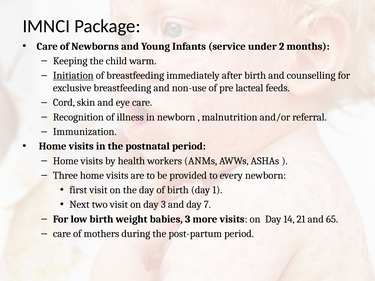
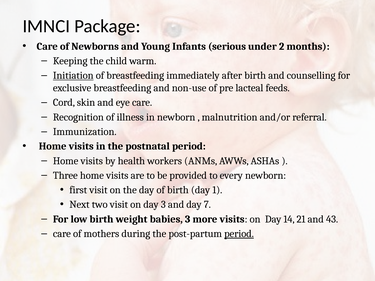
service: service -> serious (227, 46)
65: 65 -> 43 (332, 219)
period underline: none -> present (239, 234)
